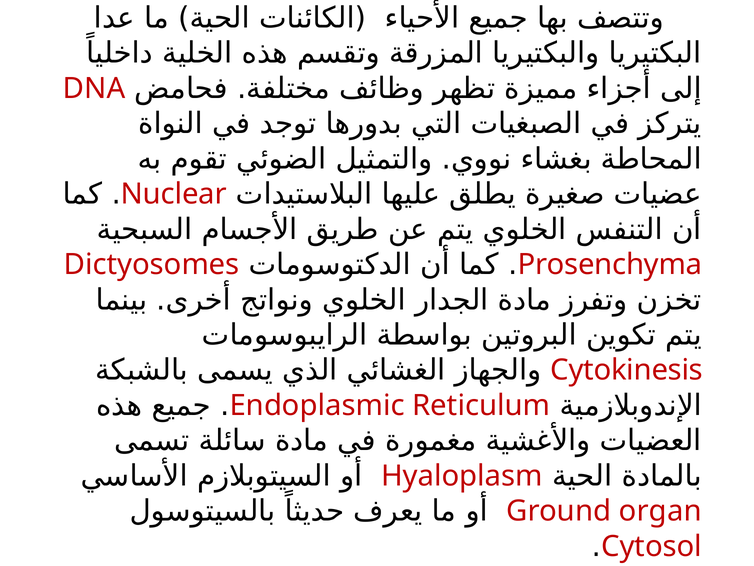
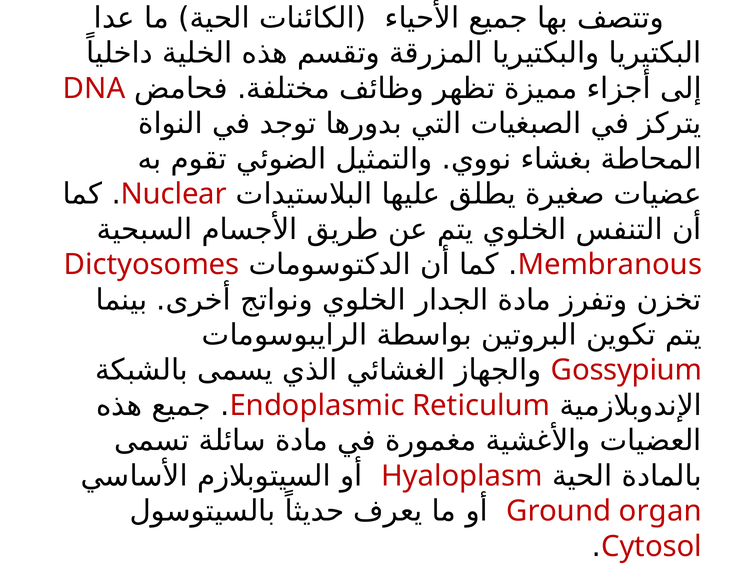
Prosenchyma: Prosenchyma -> Membranous (610, 264)
Cytokinesis: Cytokinesis -> Gossypium (627, 370)
